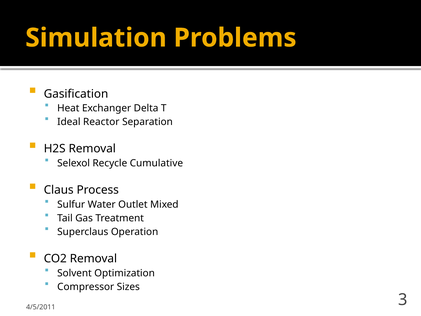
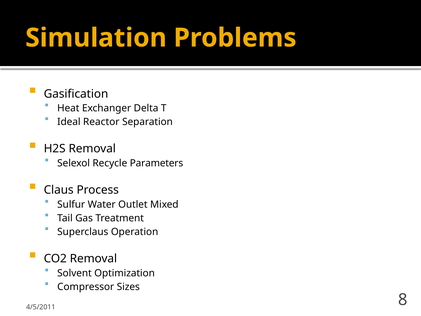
Cumulative: Cumulative -> Parameters (156, 163)
3: 3 -> 8 (403, 300)
